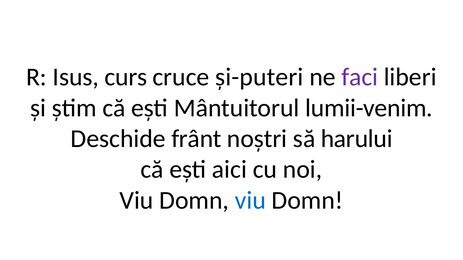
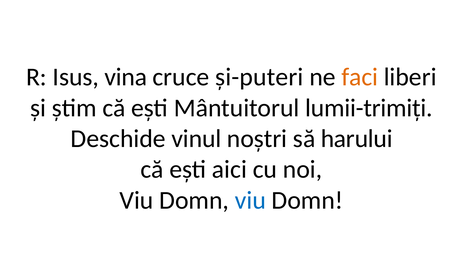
curs: curs -> vina (126, 77)
faci colour: purple -> orange (360, 77)
lumii-venim: lumii-venim -> lumii-trimiți (369, 108)
frânt: frânt -> vinul (196, 139)
